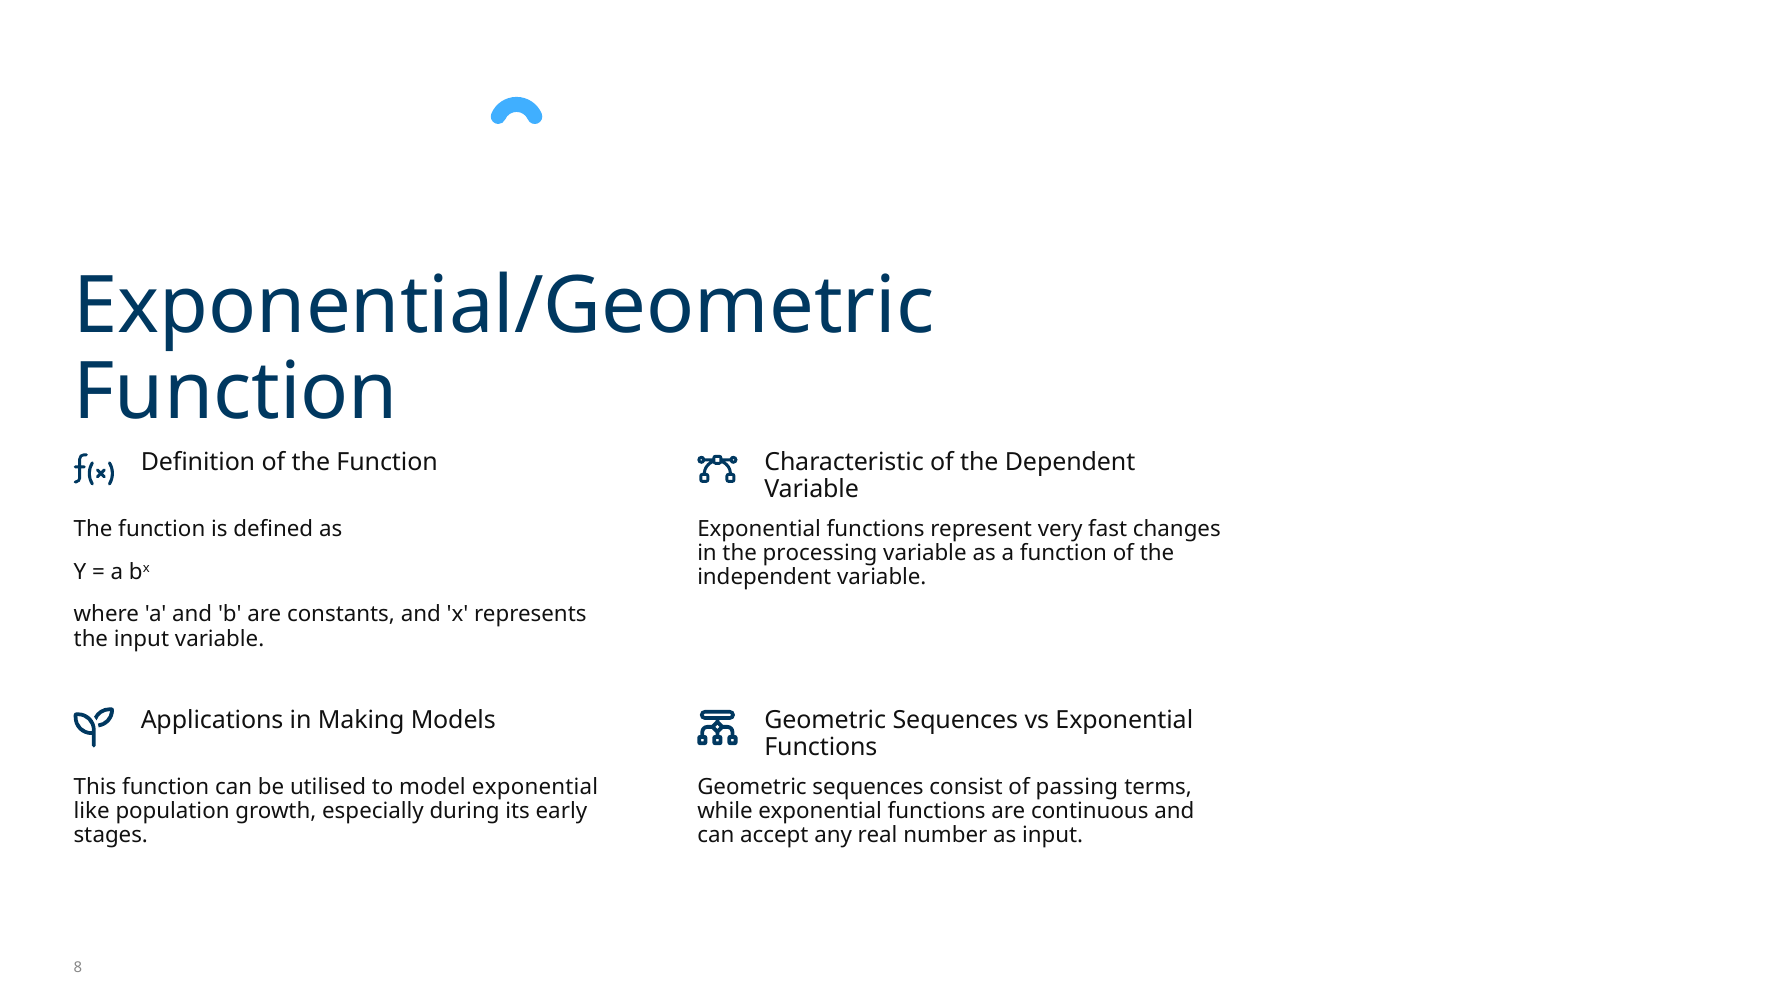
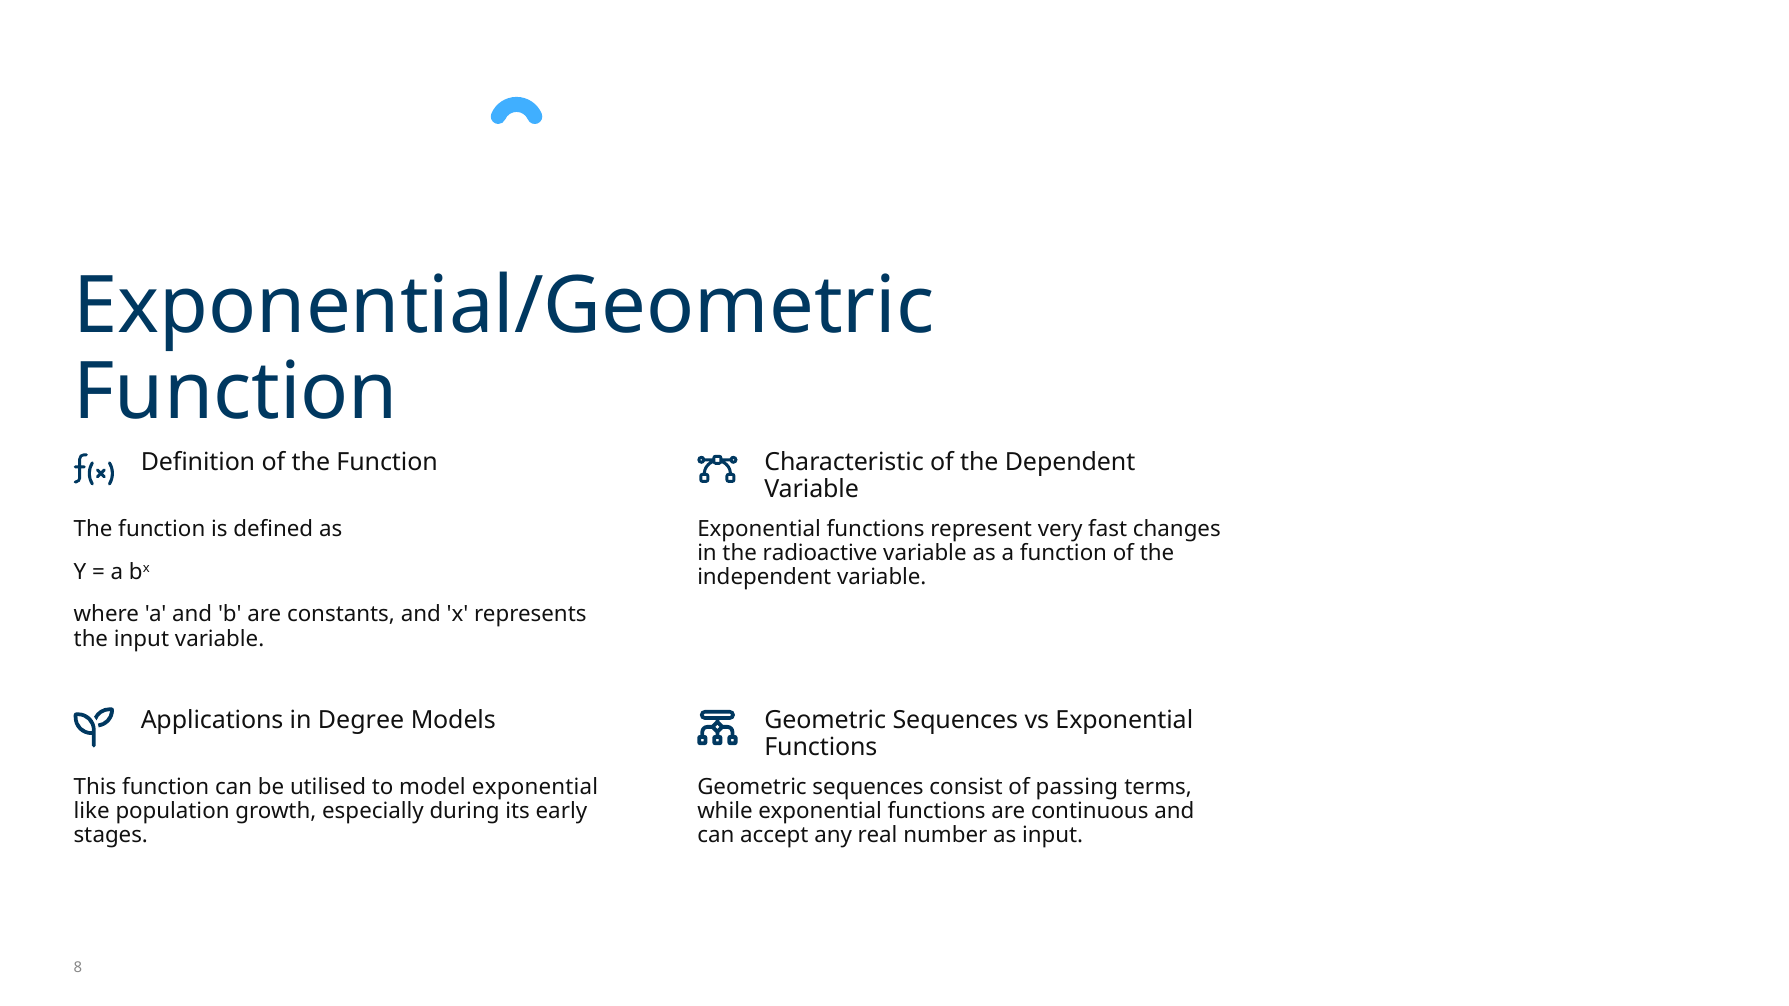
processing: processing -> radioactive (820, 553)
Making: Making -> Degree (361, 721)
